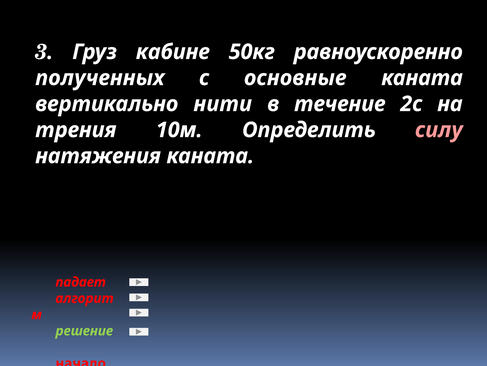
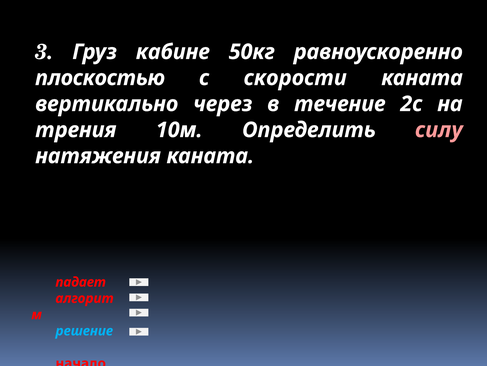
полученных: полученных -> плоскостью (100, 78)
основные: основные -> скорости (295, 78)
нити: нити -> через (223, 104)
решение colour: light green -> light blue (84, 330)
